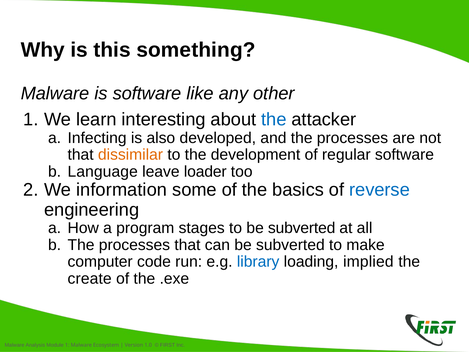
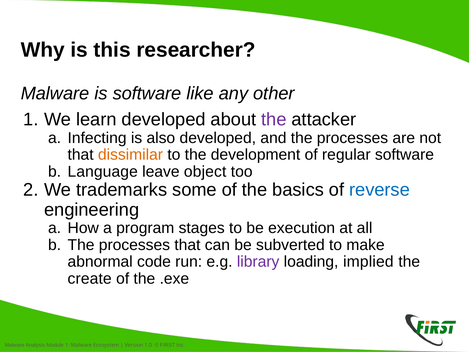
something: something -> researcher (196, 50)
learn interesting: interesting -> developed (164, 119)
the colour: blue -> purple (274, 119)
loader: loader -> object (205, 172)
information: information -> trademarks (122, 190)
to be subverted: subverted -> execution (302, 228)
computer: computer -> abnormal (100, 262)
library colour: blue -> purple (258, 262)
